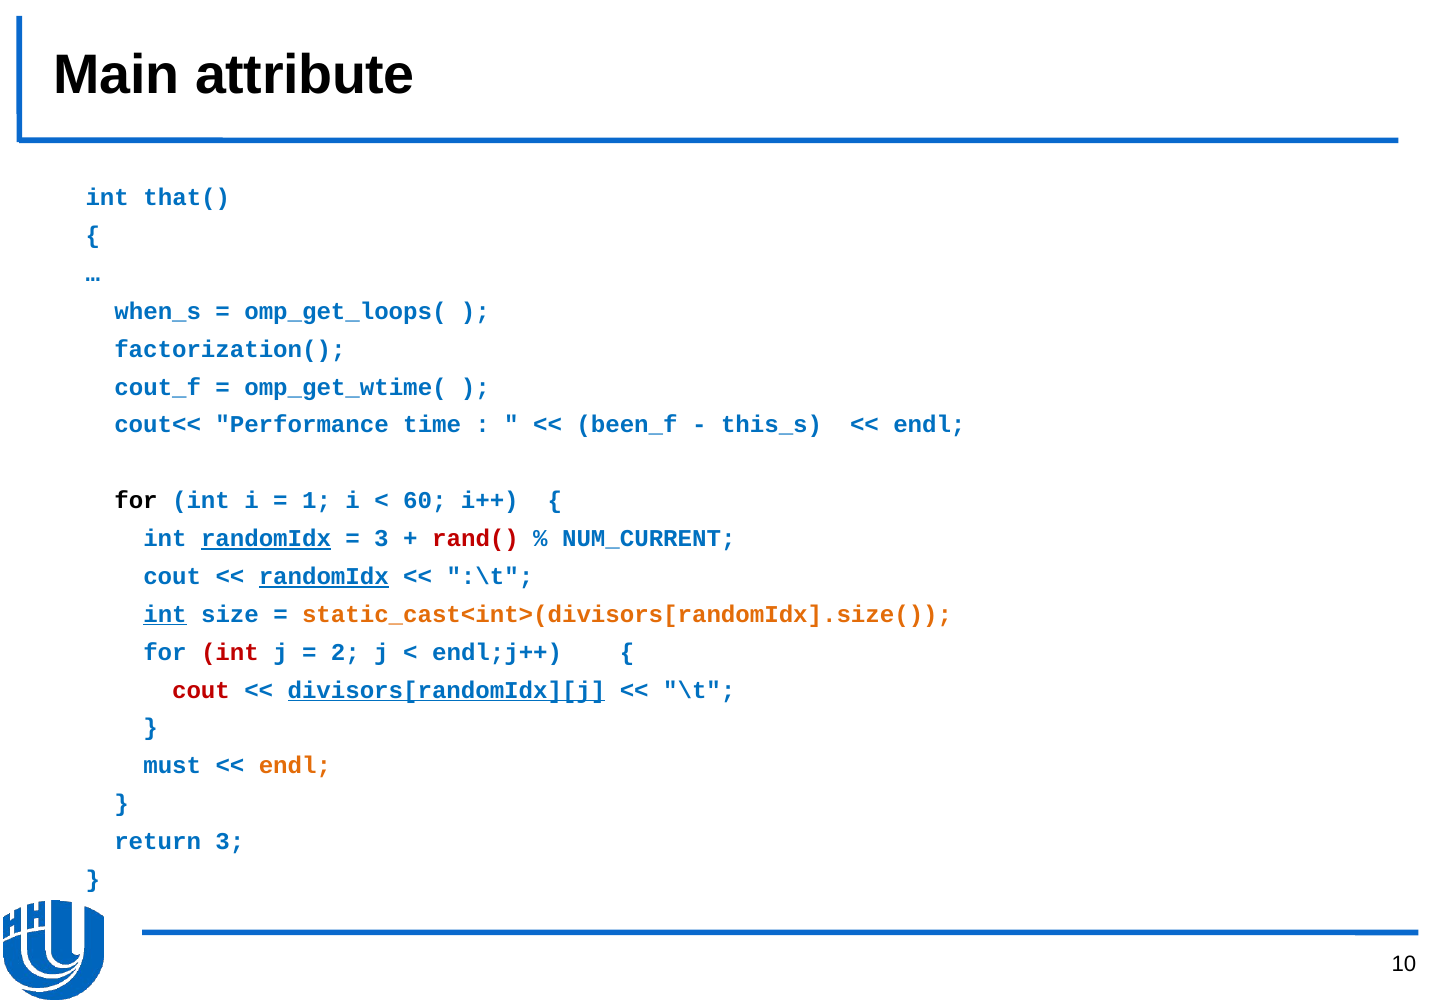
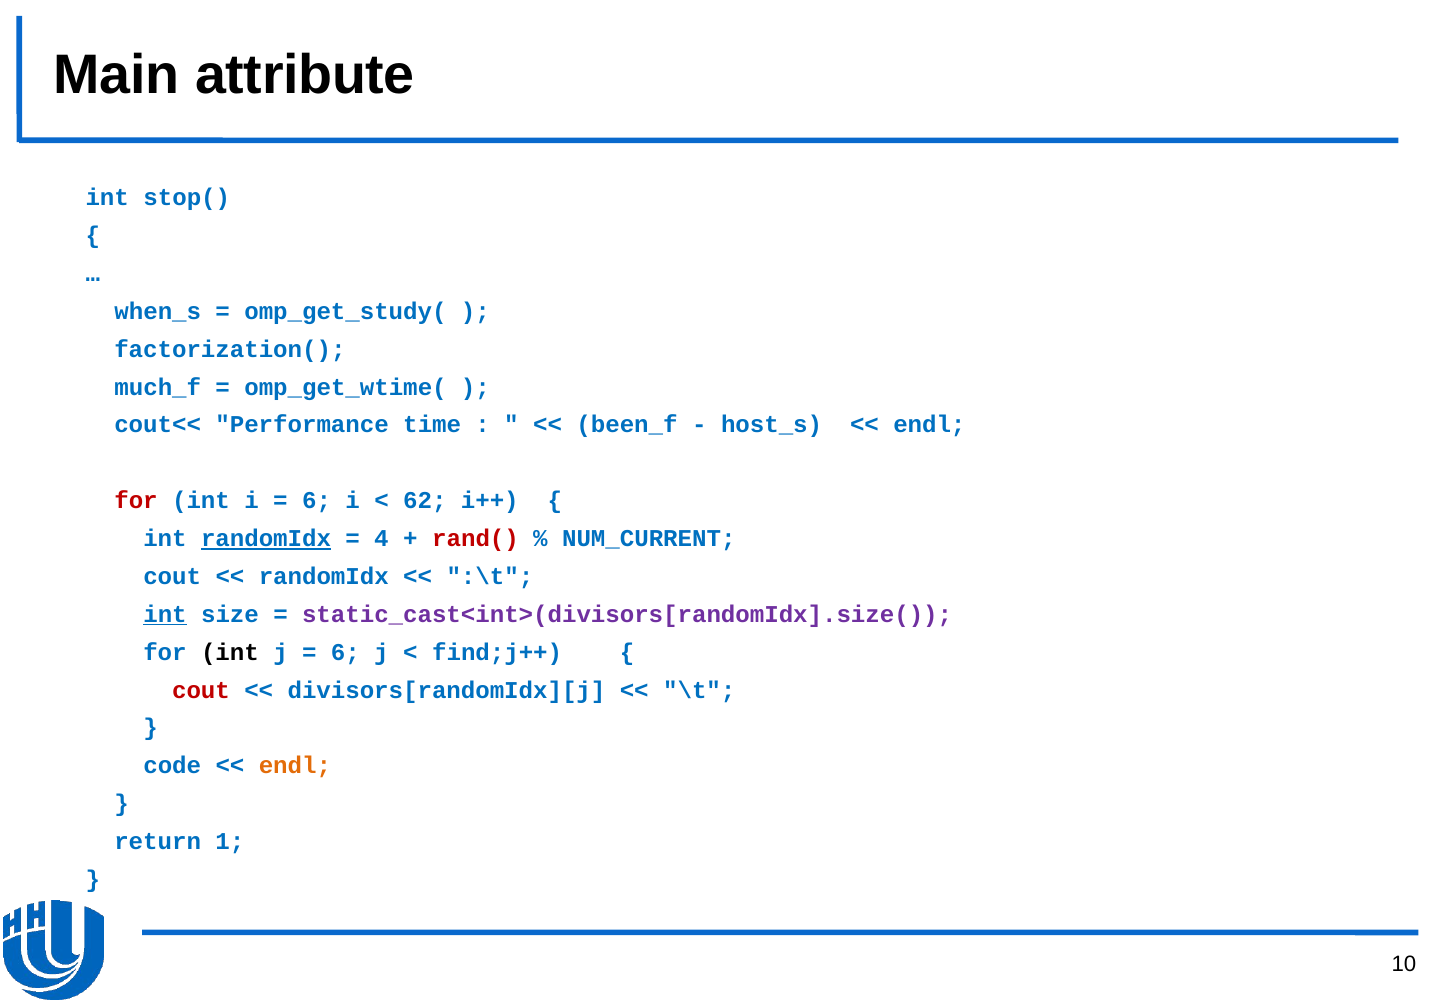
that(: that( -> stop( (187, 198)
omp_get_loops(: omp_get_loops( -> omp_get_study( (345, 311)
cout_f: cout_f -> much_f (158, 387)
this_s: this_s -> host_s (772, 425)
for colour: black -> red (136, 501)
1: 1 -> 6 (317, 501)
60: 60 -> 62 (425, 501)
3: 3 -> 4 (381, 538)
randomIdx underline: present -> none (324, 576)
static_cast<int>(divisors[randomIdx].size( colour: orange -> purple (627, 614)
int colour: red -> black (230, 652)
2: 2 -> 6 (345, 652)
endl;j++: endl;j++ -> find;j++ (497, 652)
divisors[randomIdx][j underline: present -> none (446, 690)
must: must -> code (172, 766)
return 3: 3 -> 1 (230, 841)
